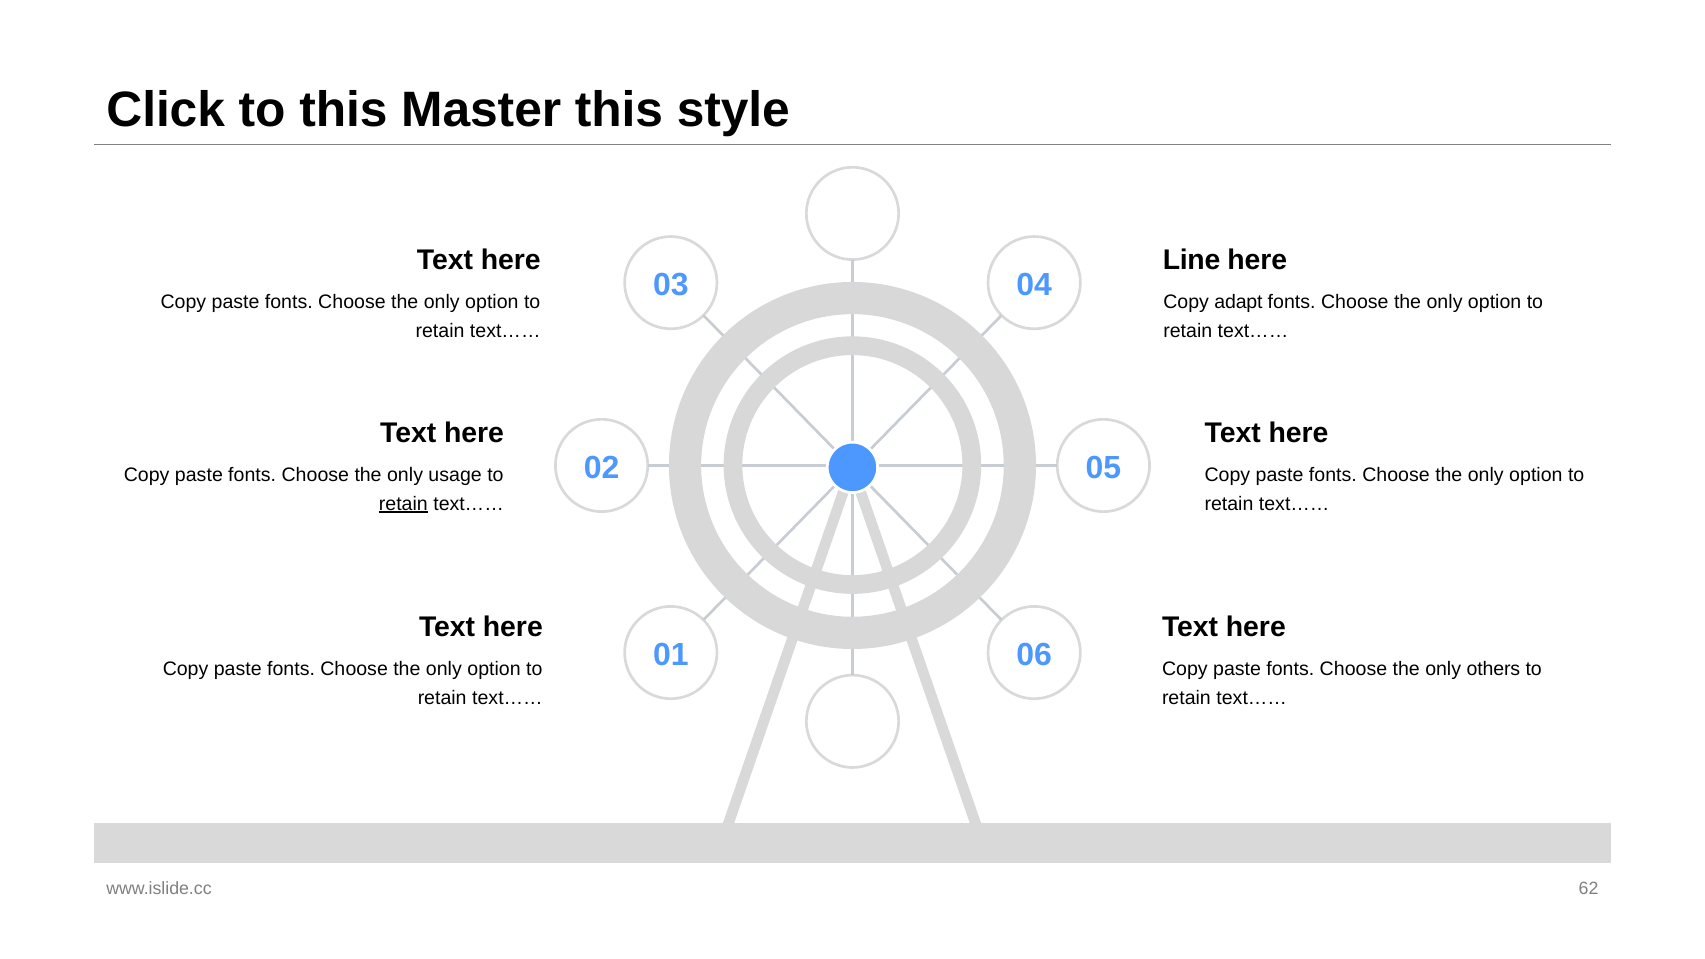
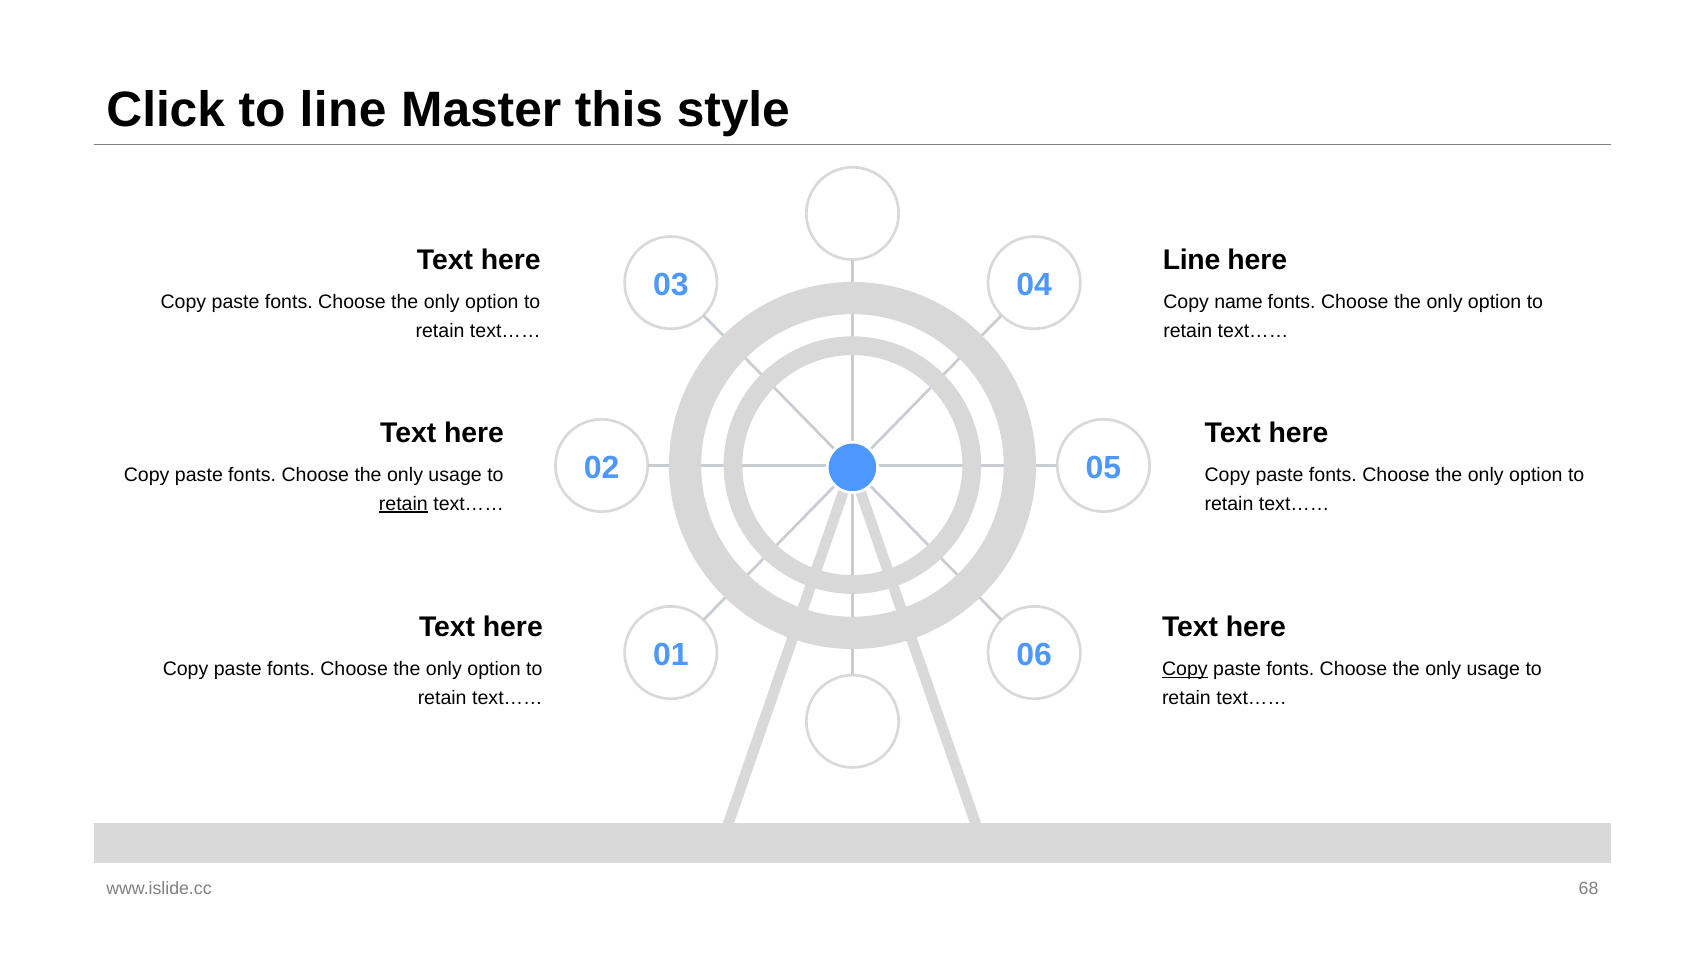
to this: this -> line (343, 110)
adapt: adapt -> name (1239, 302)
Copy underline: none -> present (1185, 669)
others: others -> usage (1493, 669)
62: 62 -> 68 (1589, 888)
